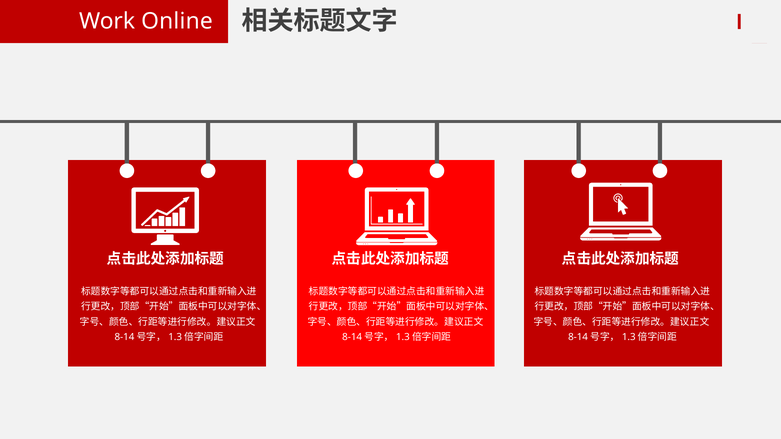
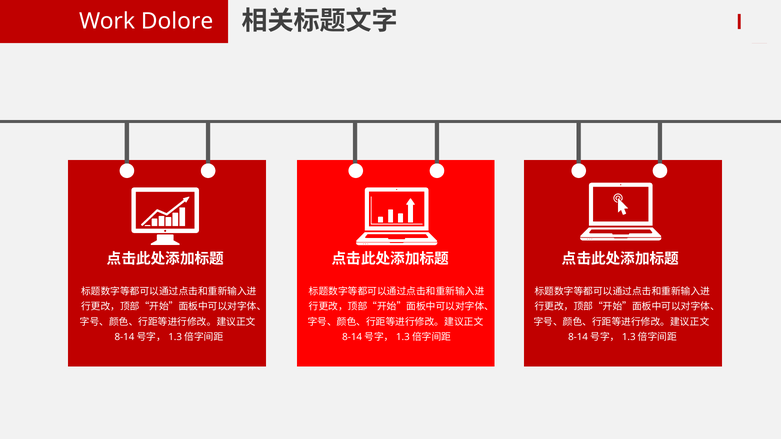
Online: Online -> Dolore (177, 21)
